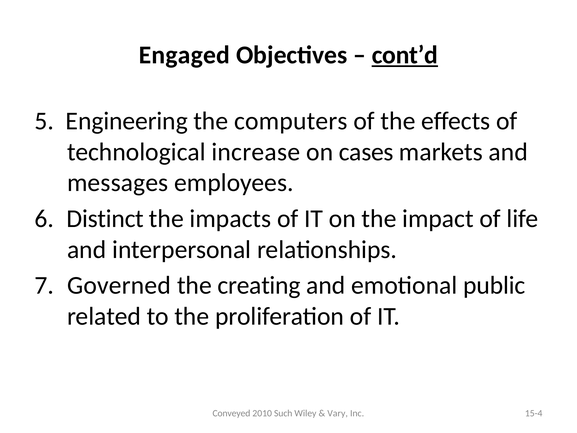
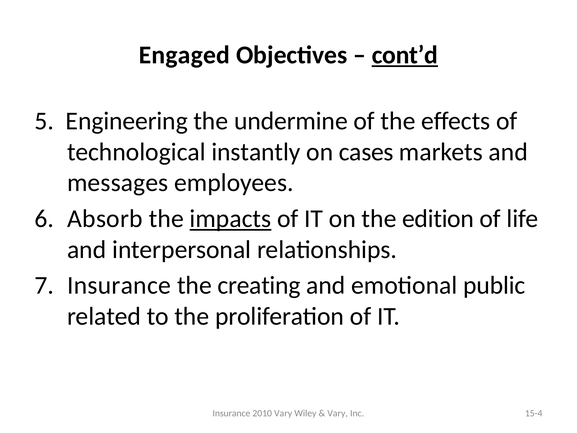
computers: computers -> undermine (291, 121)
increase: increase -> instantly (256, 152)
Distinct: Distinct -> Absorb (105, 219)
impacts underline: none -> present (230, 219)
impact: impact -> edition (438, 219)
Governed: Governed -> Insurance (119, 285)
Conveyed: Conveyed -> Insurance (231, 413)
2010 Such: Such -> Vary (283, 413)
